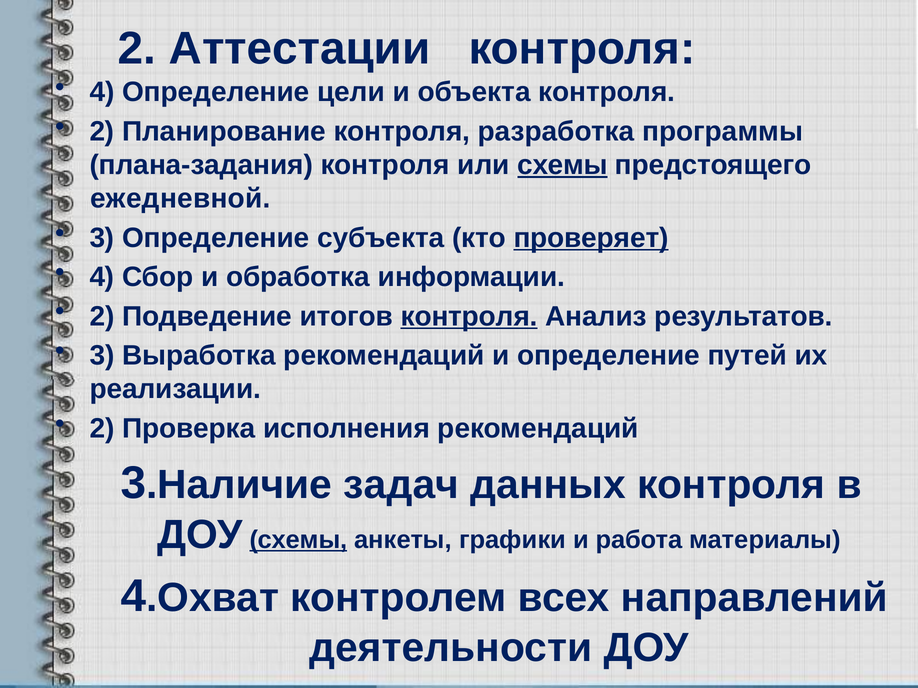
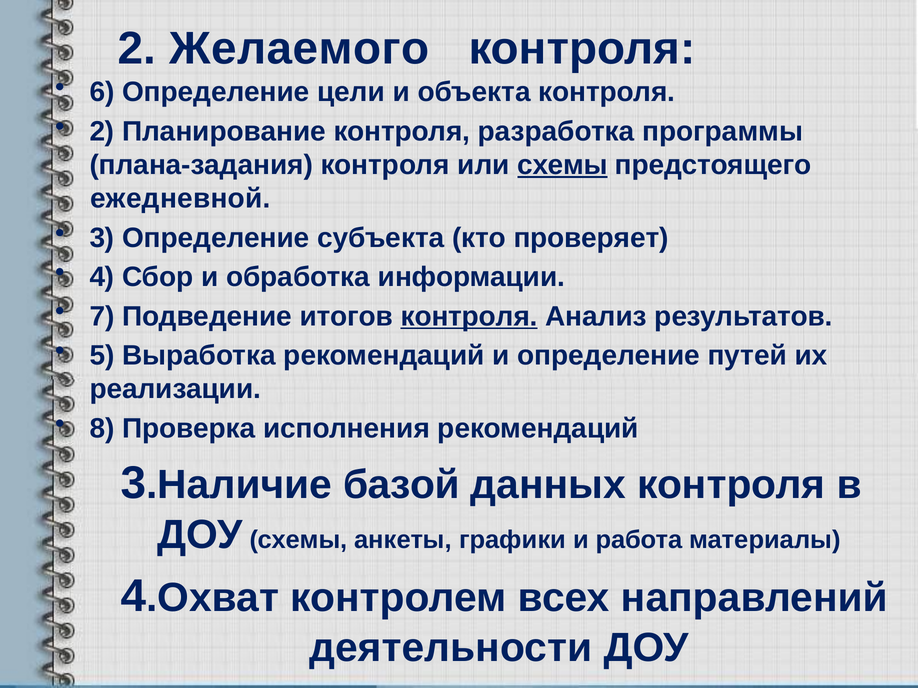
Аттестации: Аттестации -> Желаемого (299, 49)
4: 4 -> 6 (102, 92)
проверяет underline: present -> none (591, 238)
2: 2 -> 7 (102, 317)
3: 3 -> 5 (102, 356)
2: 2 -> 8 (102, 429)
задач: задач -> базой (401, 485)
схемы underline: present -> none (298, 540)
